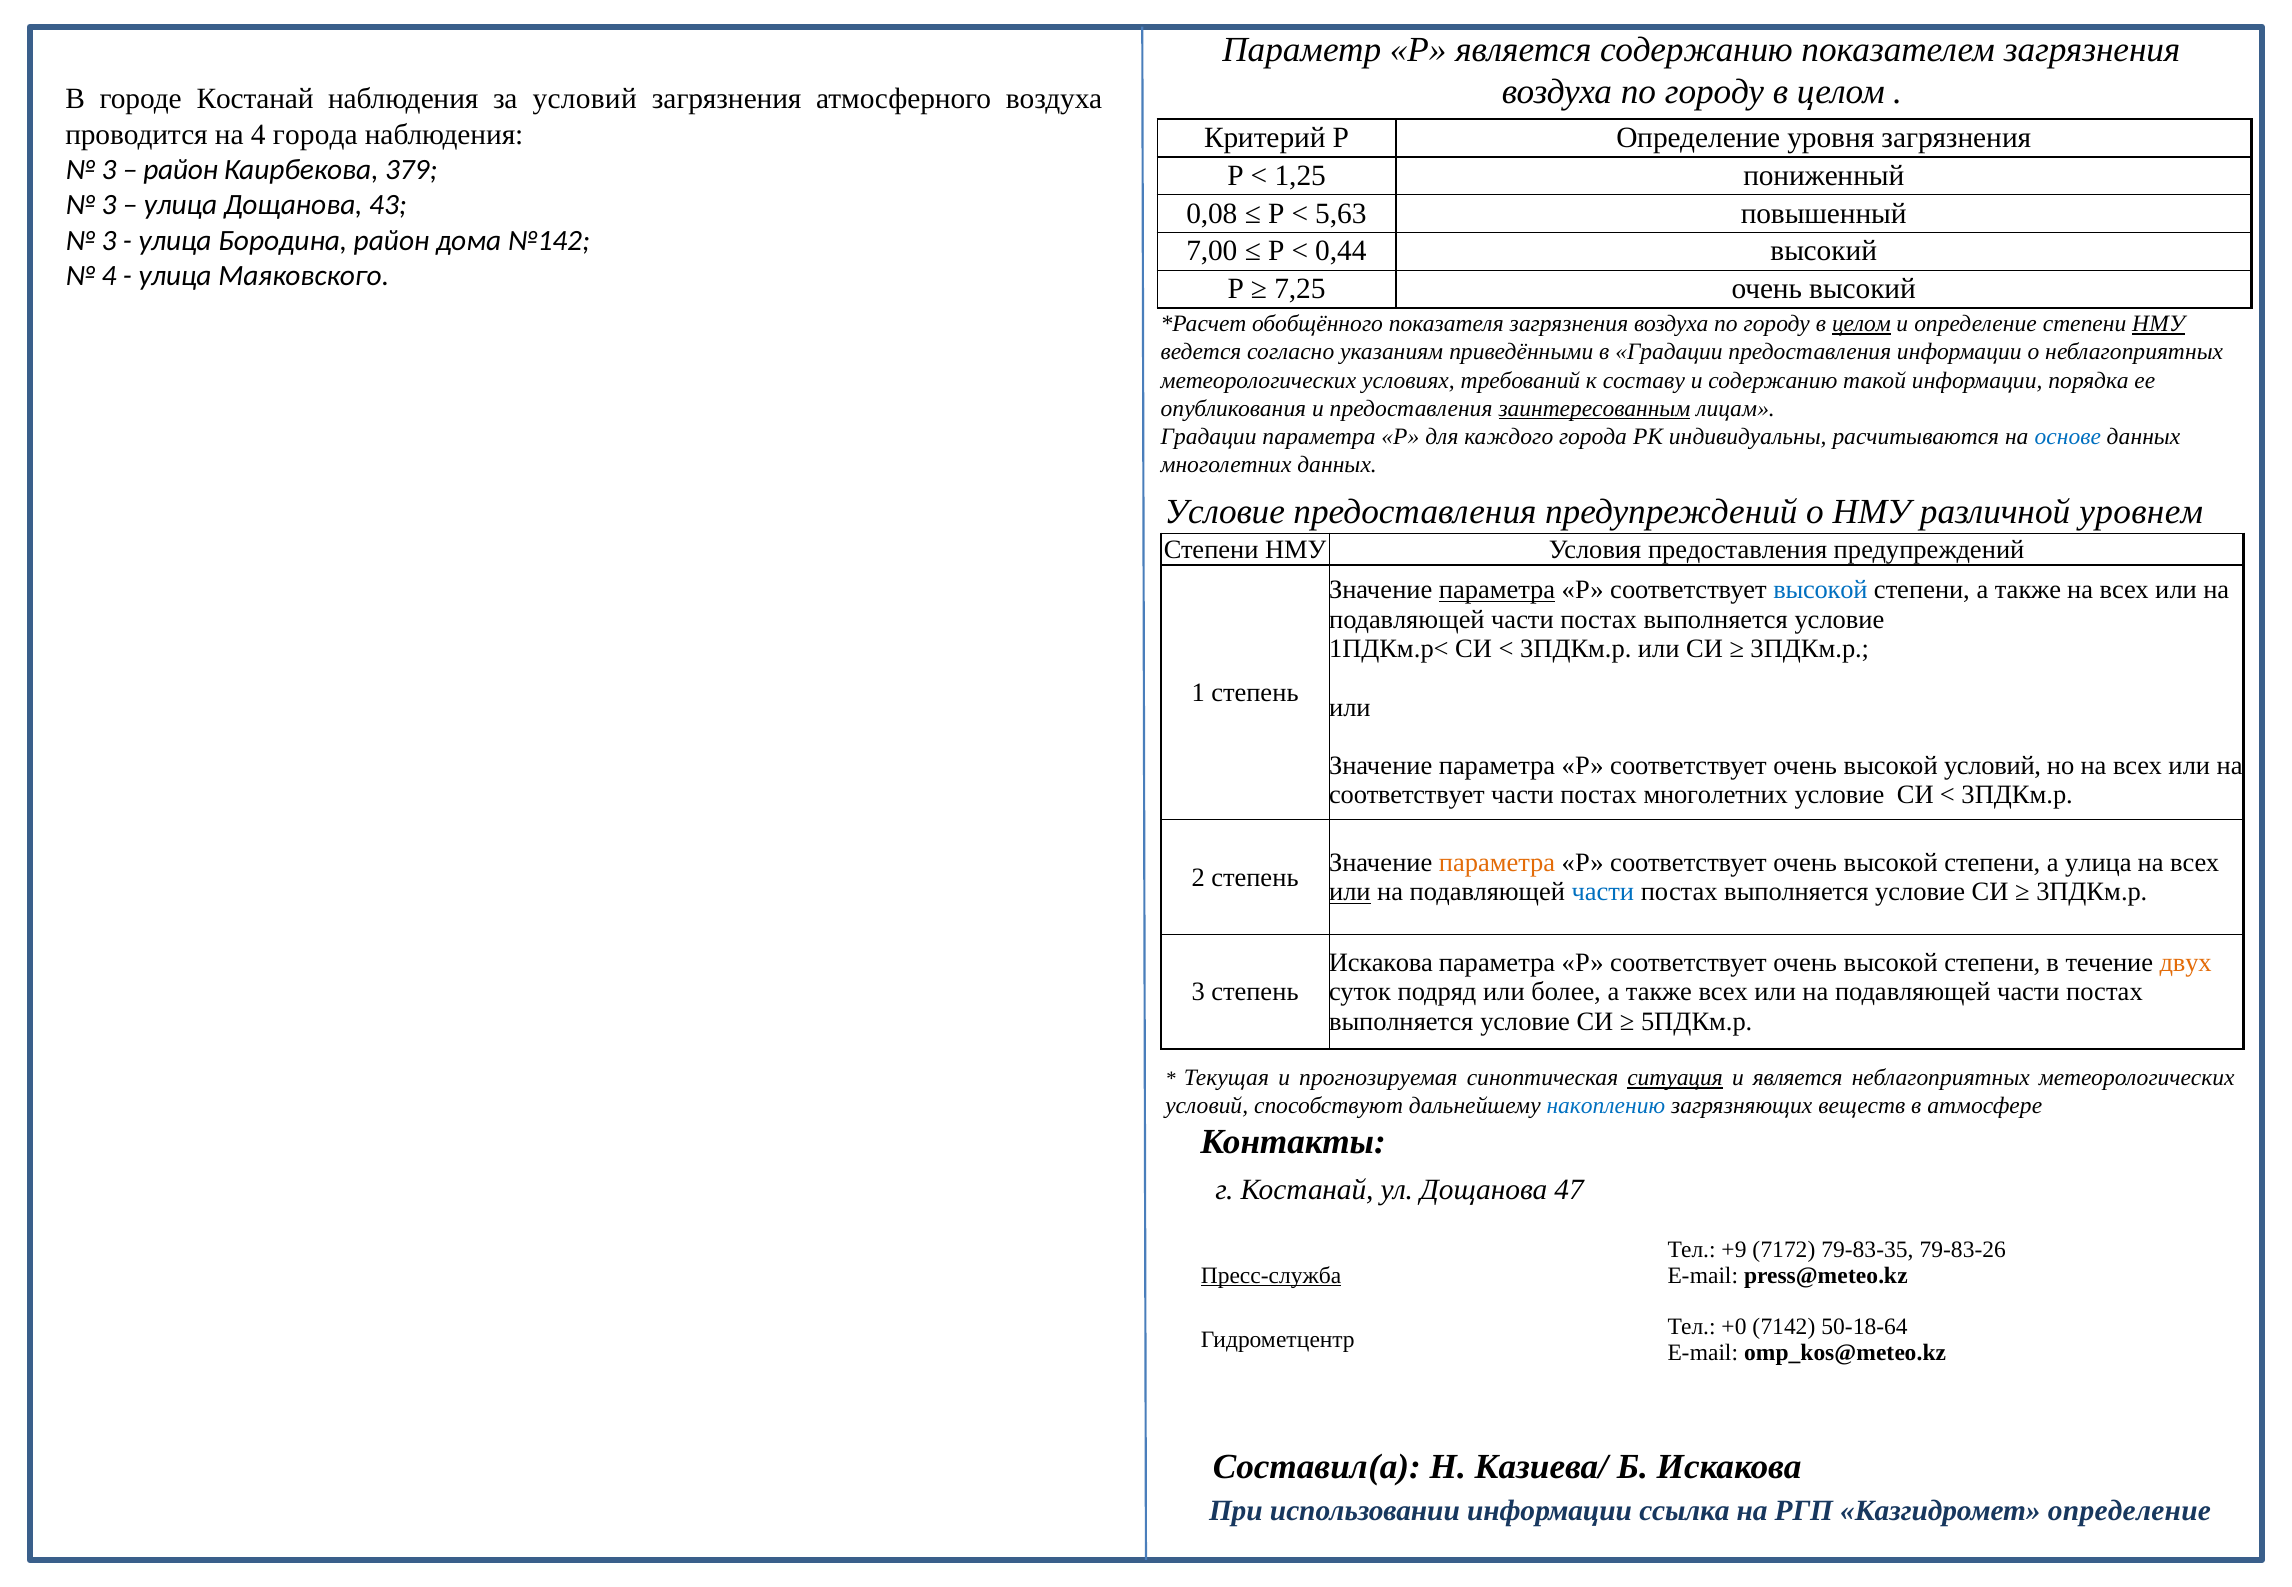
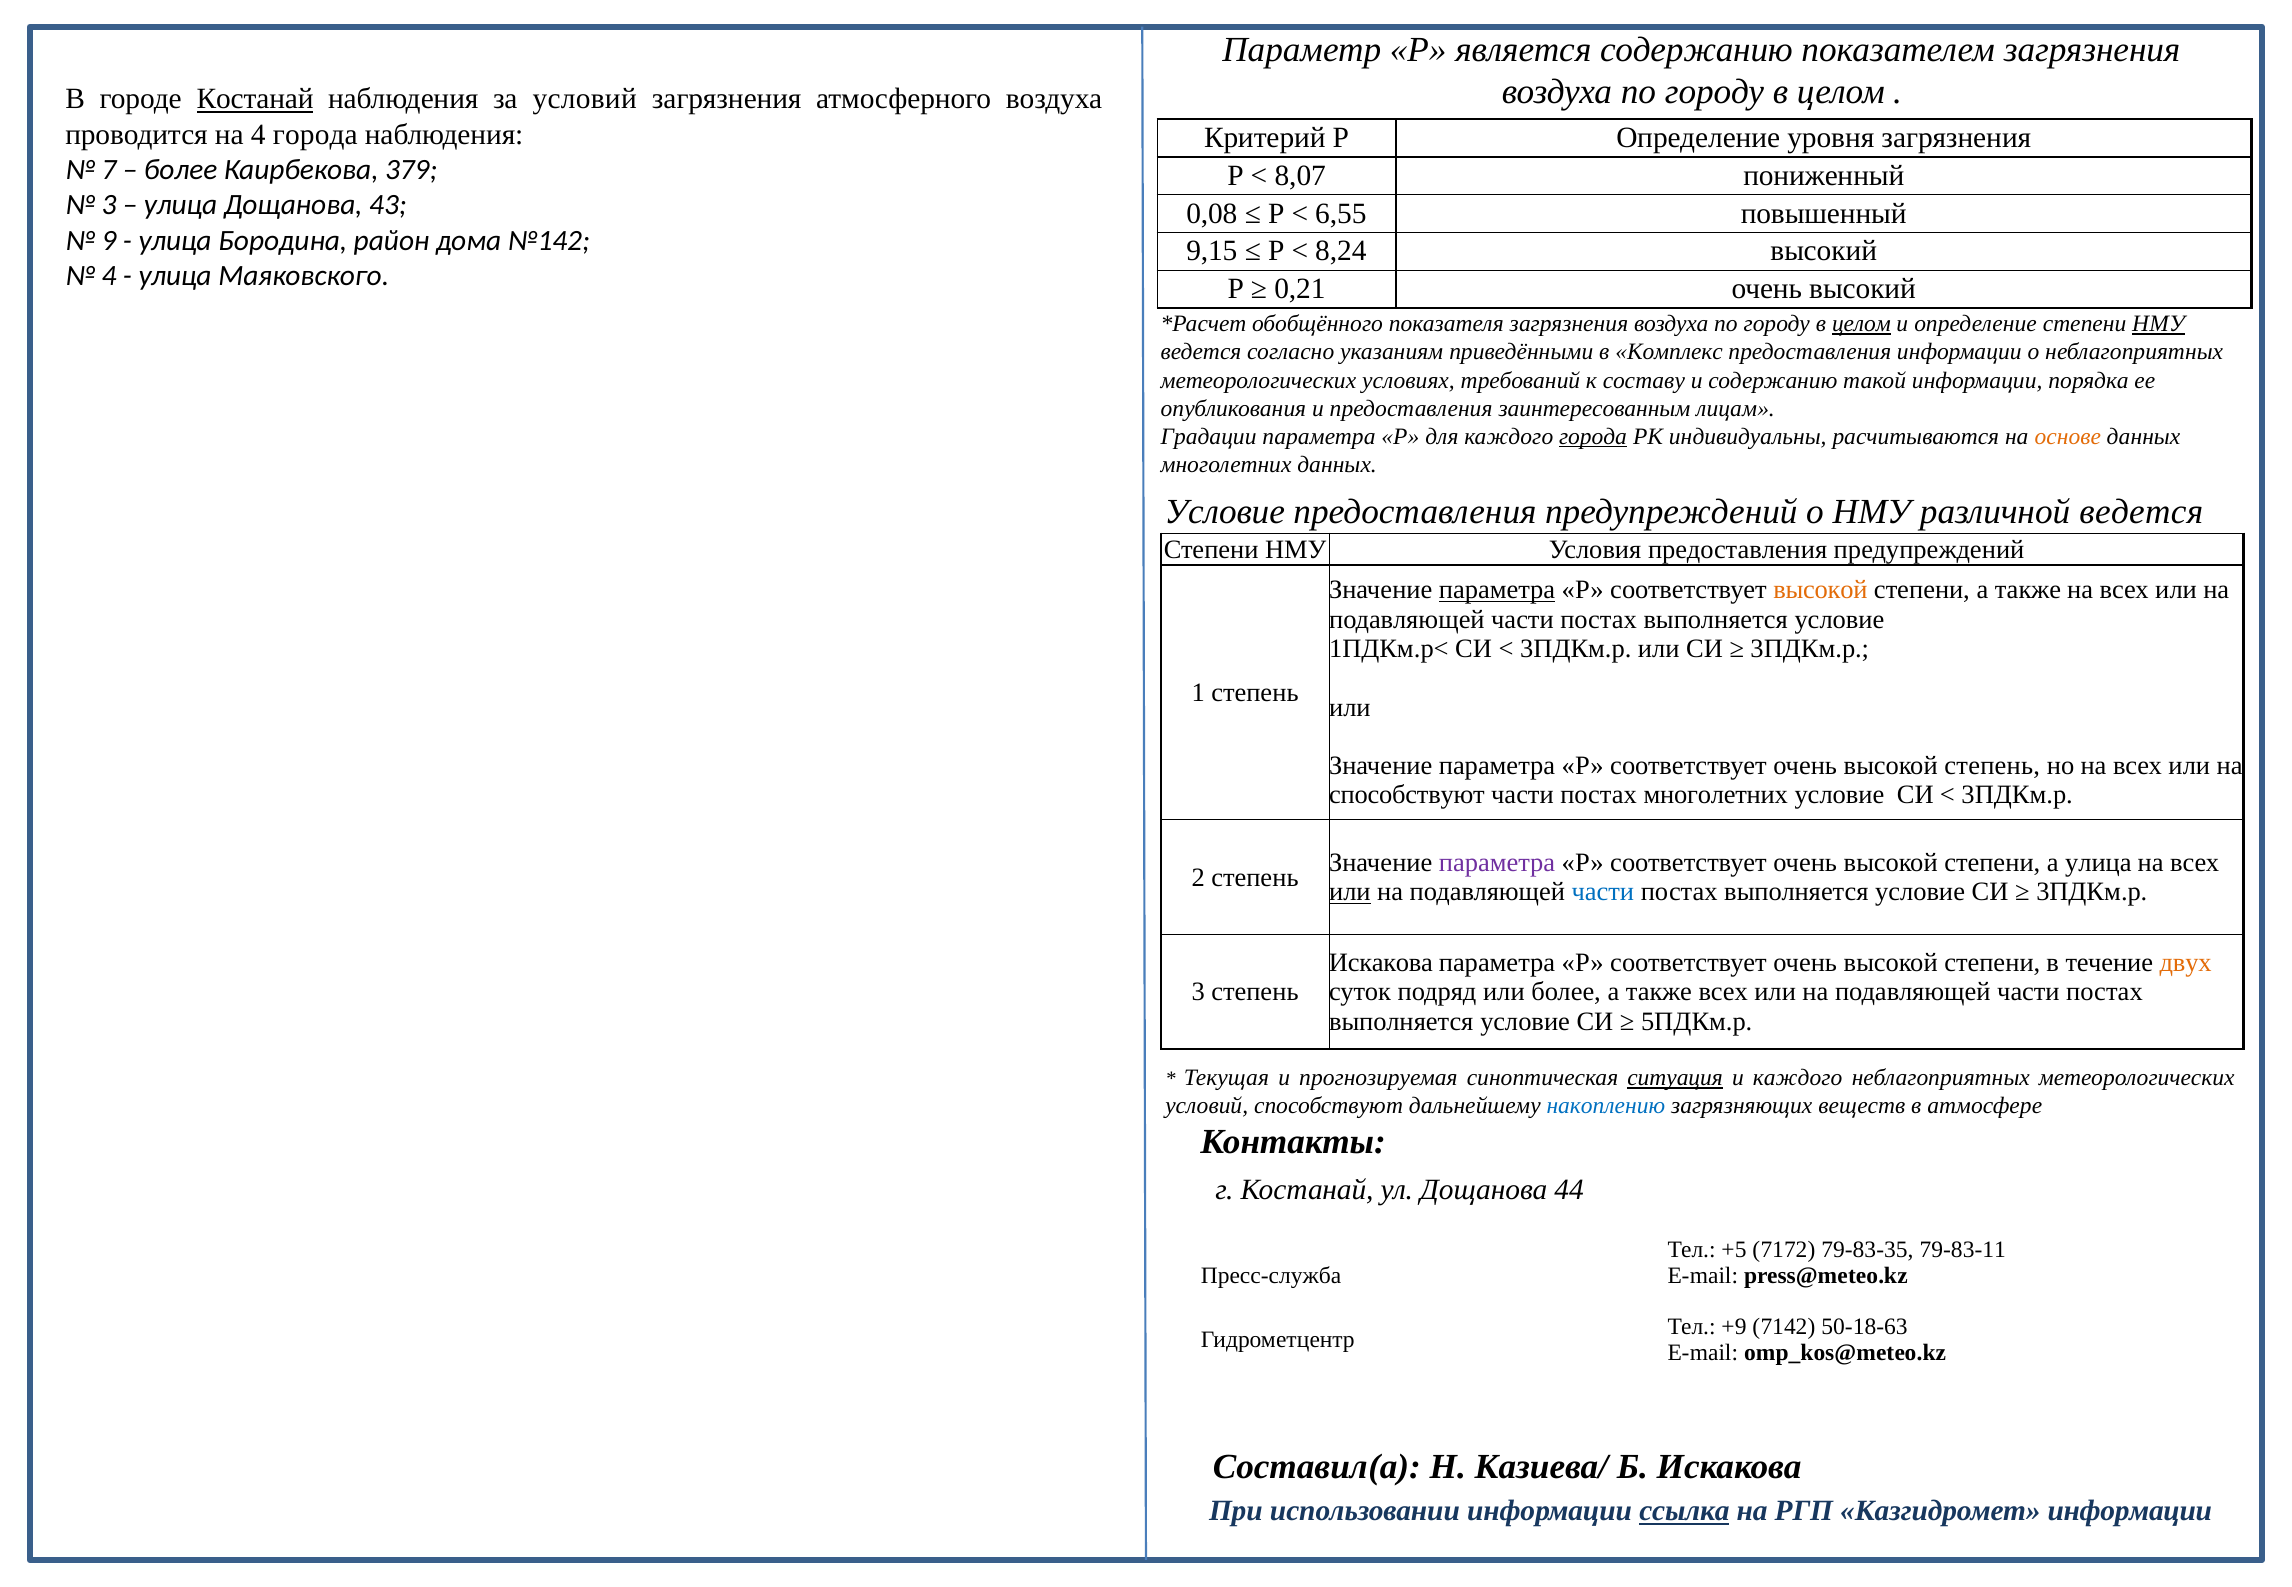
Костанай underline: none -> present (255, 99)
3: 3 -> 7 (109, 170)
район: район -> более (181, 170)
1,25: 1,25 -> 8,07 (1300, 175)
5,63: 5,63 -> 6,55 (1341, 213)
3: 3 -> 9 (109, 240)
7,00: 7,00 -> 9,15 (1212, 251)
0,44: 0,44 -> 8,24 (1341, 251)
7,25: 7,25 -> 0,21 (1300, 289)
в Градации: Градации -> Комплекс (1669, 352)
заинтересованным underline: present -> none (1594, 408)
города underline: none -> present (1593, 437)
основе colour: blue -> orange (2068, 437)
различной уровнем: уровнем -> ведется (2141, 512)
высокой colour: blue -> orange (1820, 590)
высокой условий: условий -> степень (1992, 766)
соответствует: соответствует -> способствуют (1407, 795)
параметра colour: orange -> purple (1497, 863)
и является: является -> каждого (1798, 1078)
47: 47 -> 44 (1569, 1190)
+9: +9 -> +5 (1734, 1249)
79-83-26: 79-83-26 -> 79-83-11 (1963, 1249)
Пресс-служба underline: present -> none (1271, 1275)
+0: +0 -> +9 (1734, 1327)
50-18-64: 50-18-64 -> 50-18-63 (1865, 1327)
ссылка underline: none -> present (1684, 1511)
Казгидромет определение: определение -> информации (2130, 1511)
